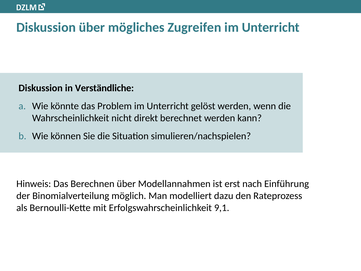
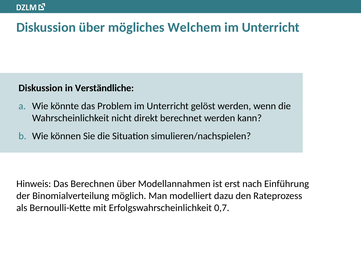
Zugreifen: Zugreifen -> Welchem (194, 27)
9,1: 9,1 -> 0,7 (222, 208)
